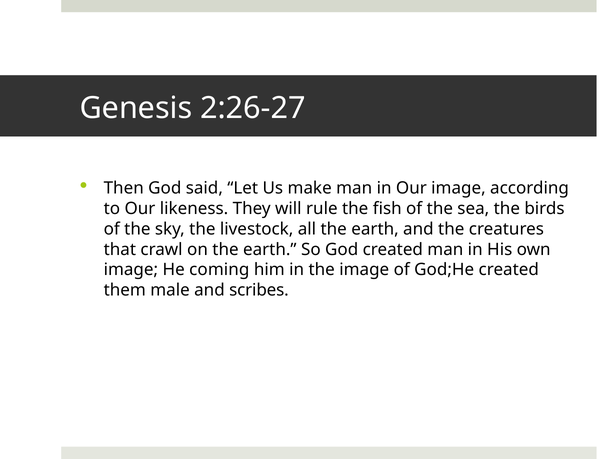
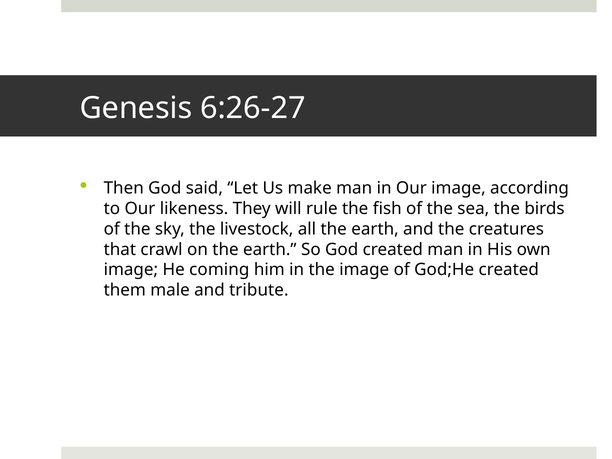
2:26-27: 2:26-27 -> 6:26-27 (253, 108)
scribes: scribes -> tribute (259, 290)
